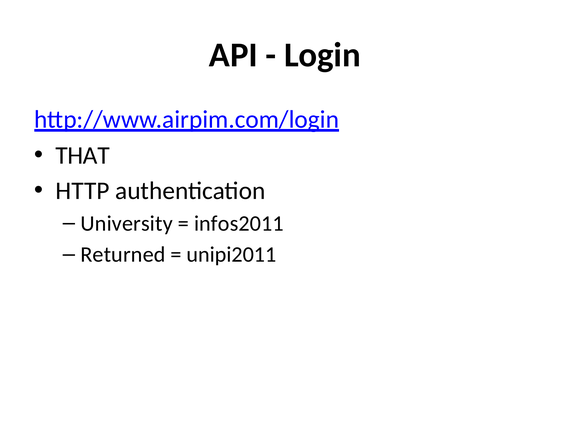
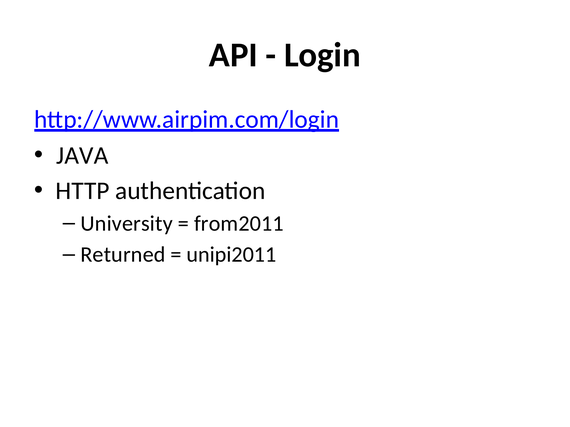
THAT: THAT -> JAVA (82, 156)
infos2011: infos2011 -> from2011 (239, 224)
